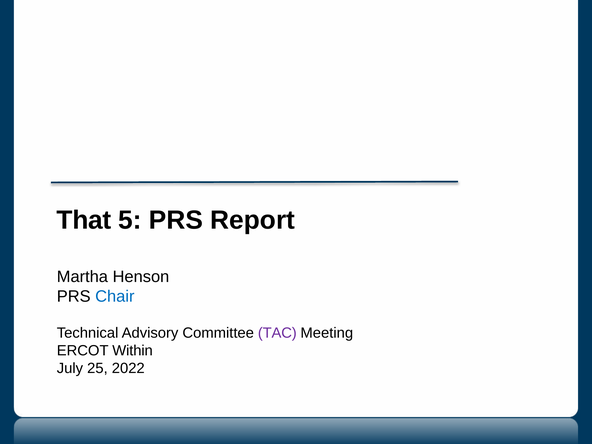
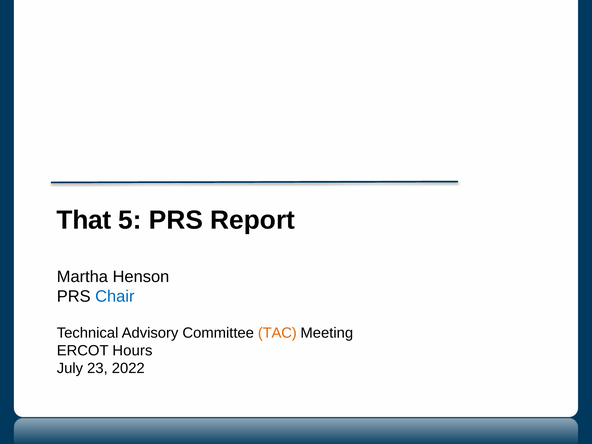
TAC colour: purple -> orange (277, 333)
Within: Within -> Hours (132, 351)
25: 25 -> 23 (97, 368)
